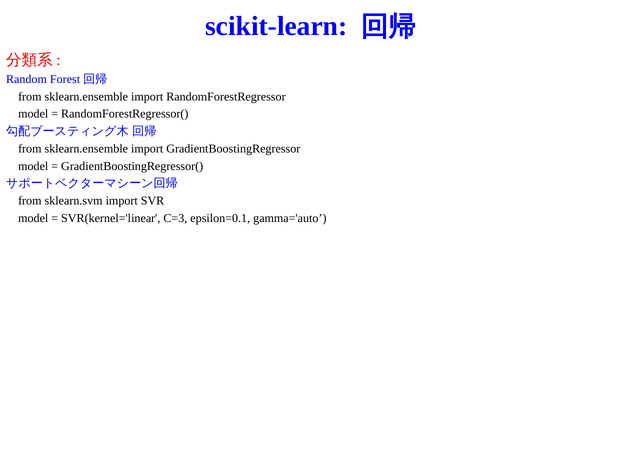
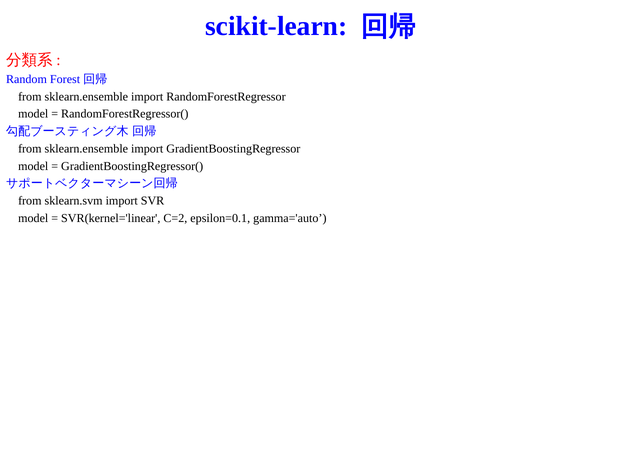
C=3: C=3 -> C=2 (175, 218)
